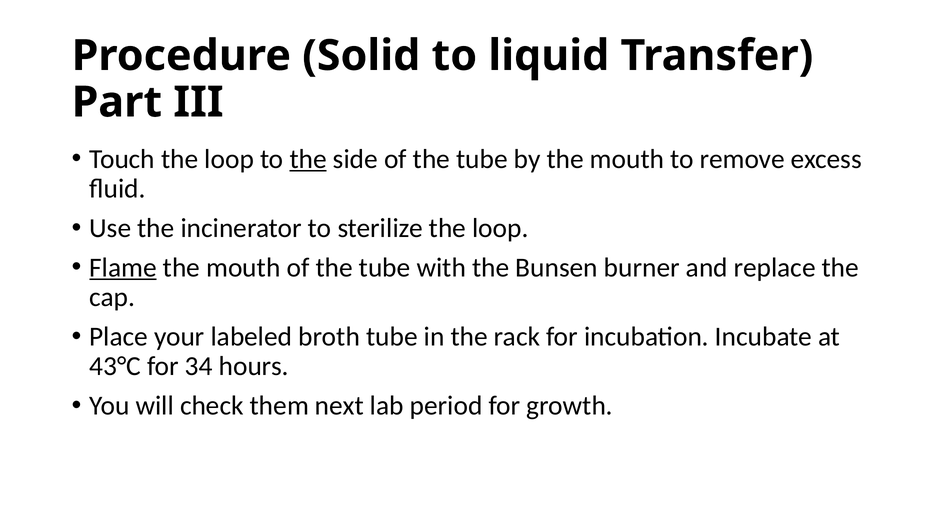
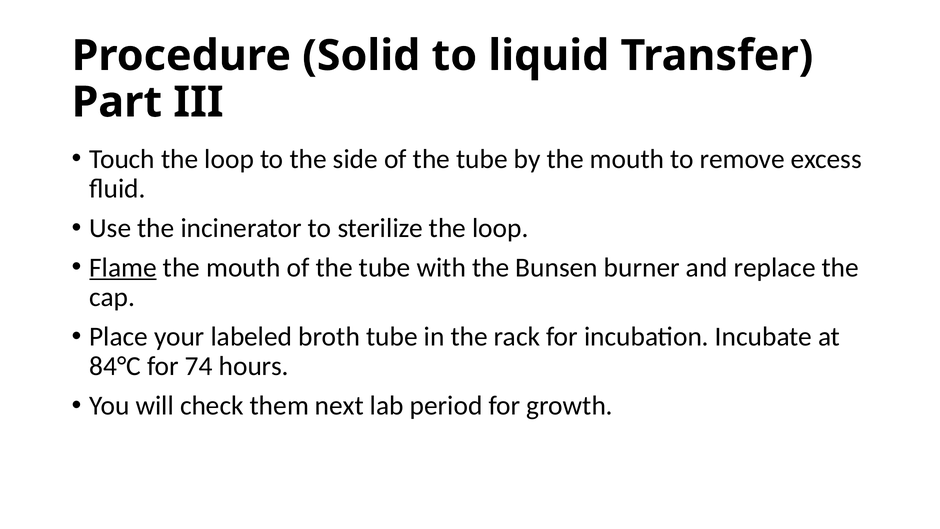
the underline: present -> none (308, 159)
43°C: 43°C -> 84°C (115, 366)
34: 34 -> 74 (199, 366)
